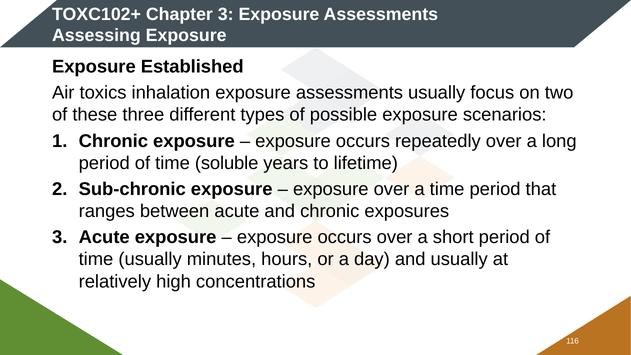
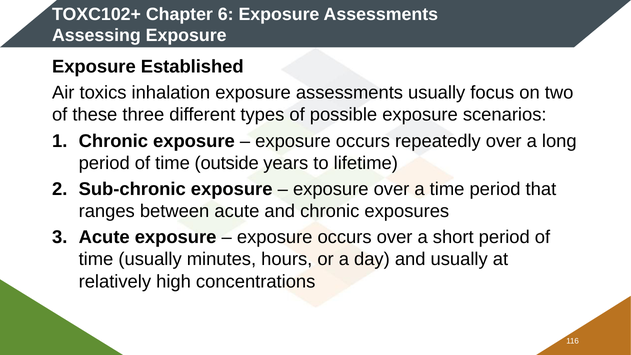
Chapter 3: 3 -> 6 (226, 14)
soluble: soluble -> outside (227, 163)
